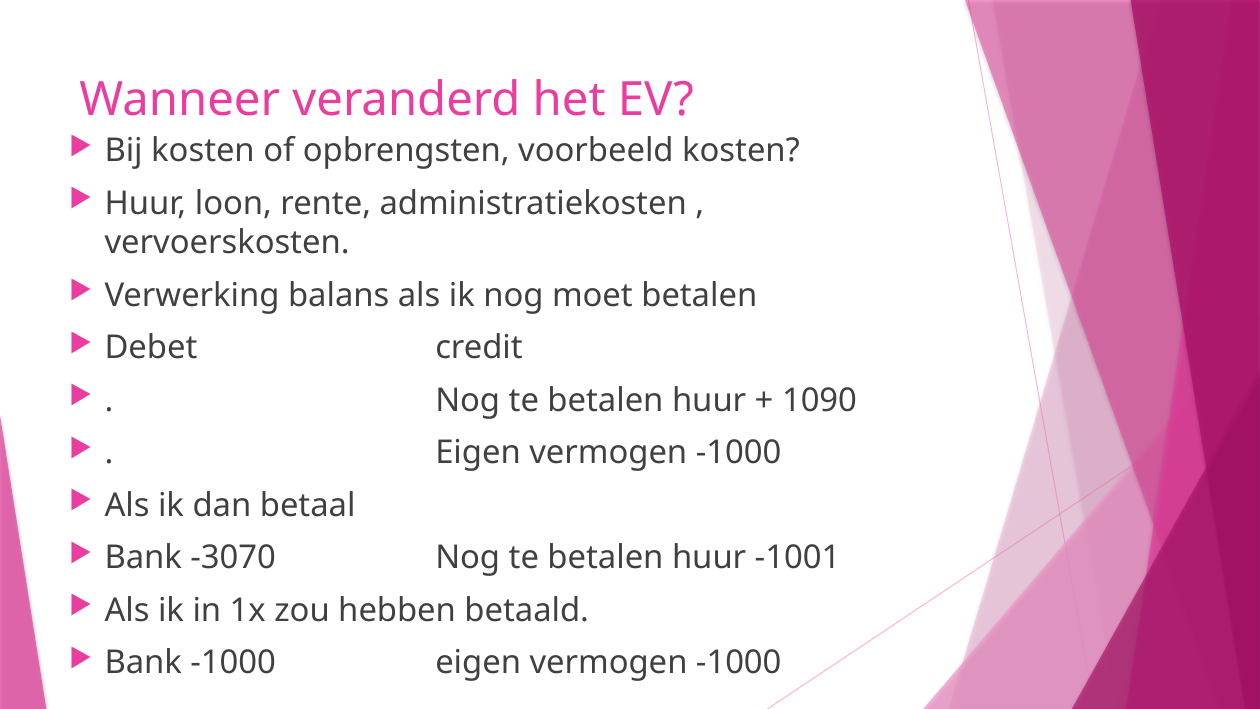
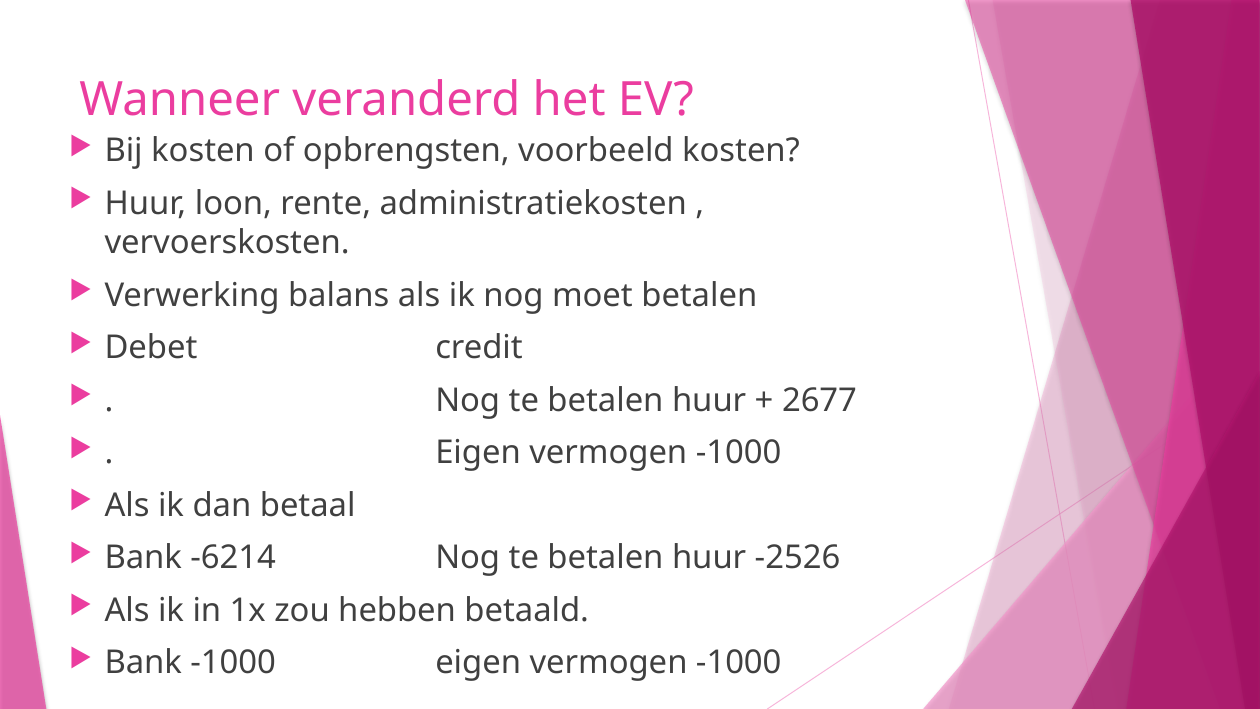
1090: 1090 -> 2677 (820, 400)
-3070: -3070 -> -6214 (233, 558)
-1001: -1001 -> -2526 (798, 558)
